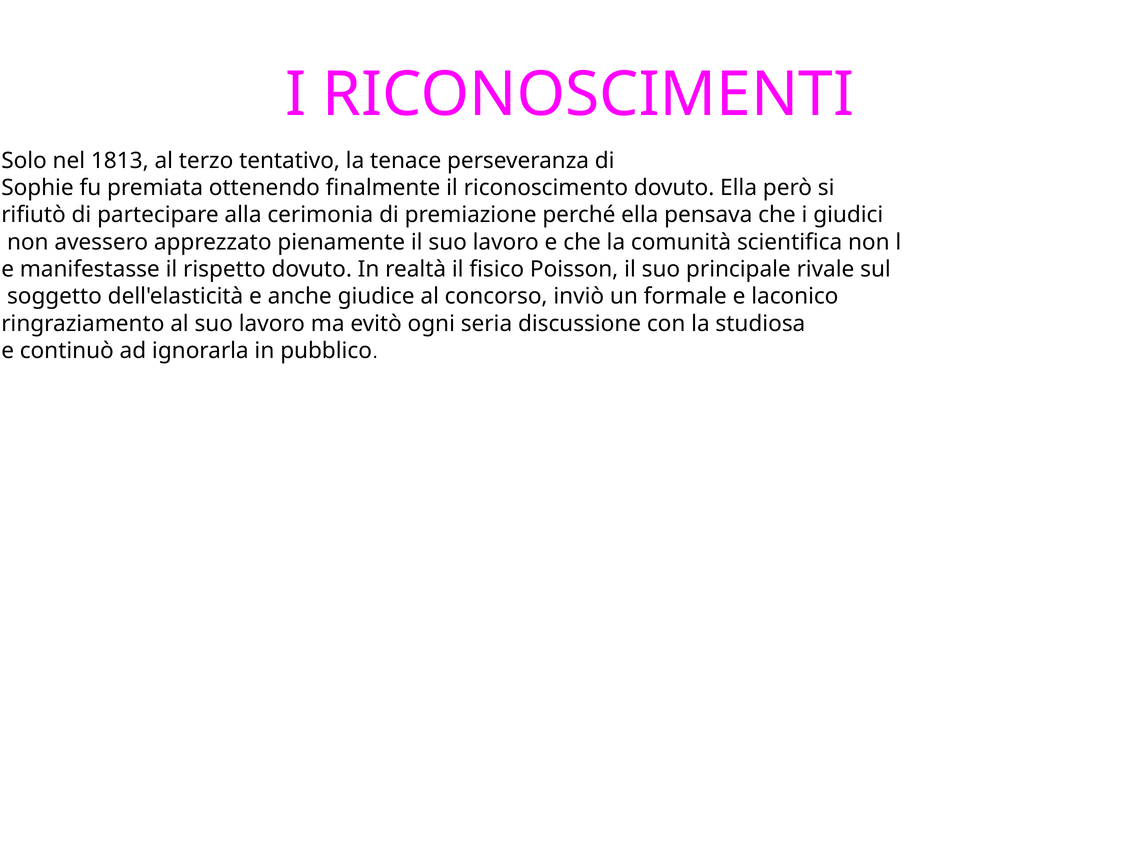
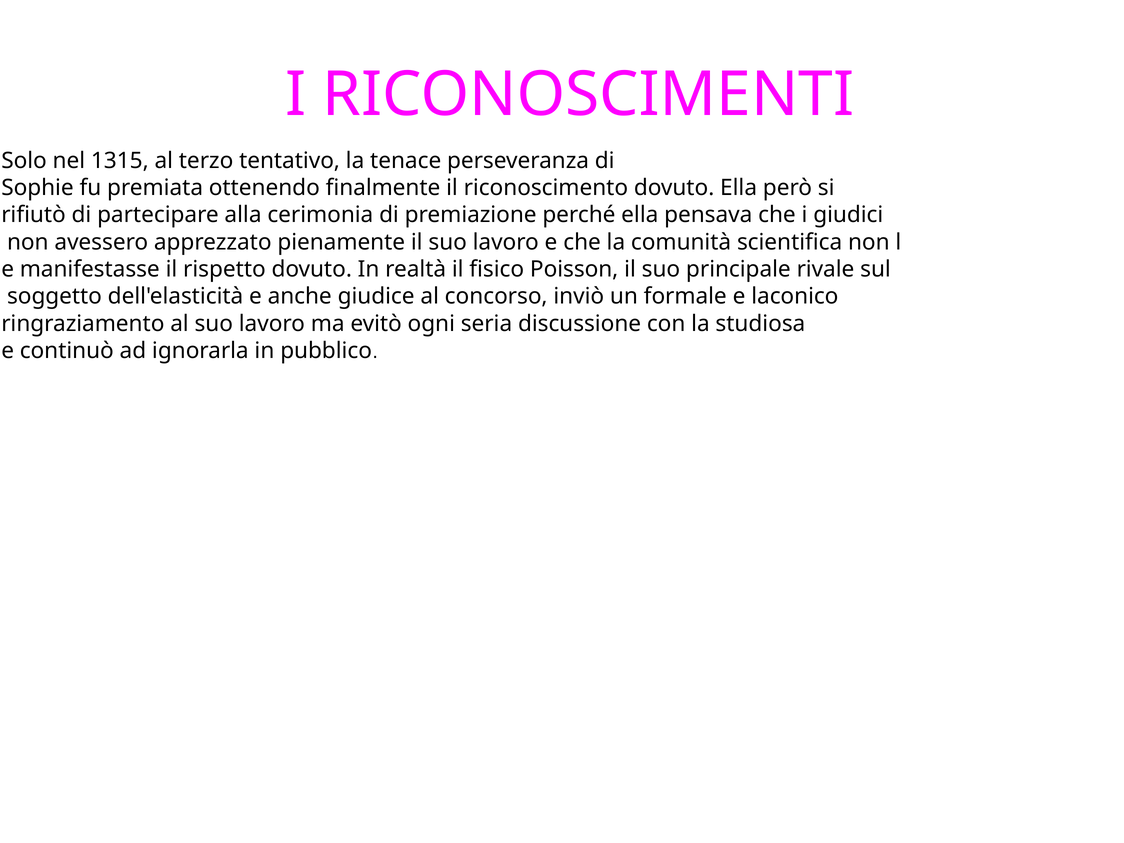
1813: 1813 -> 1315 (120, 161)
